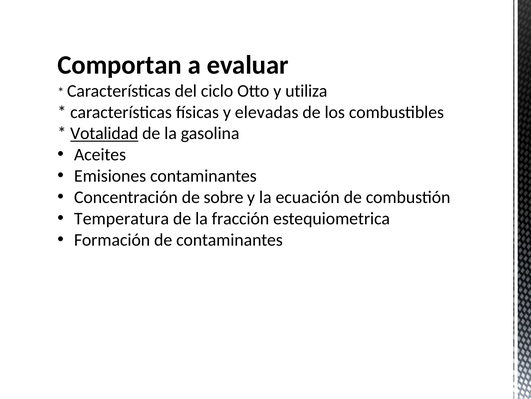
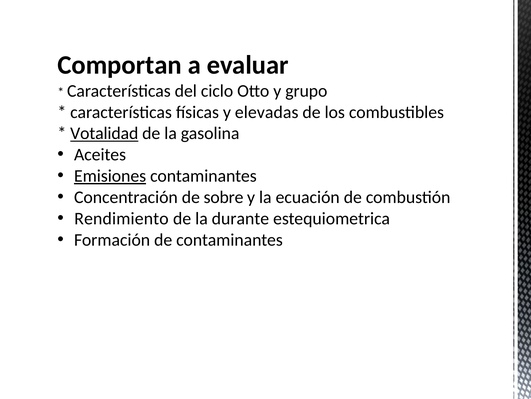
utiliza: utiliza -> grupo (306, 91)
Emisiones underline: none -> present (110, 176)
Temperatura: Temperatura -> Rendimiento (121, 218)
fracción: fracción -> durante (240, 218)
